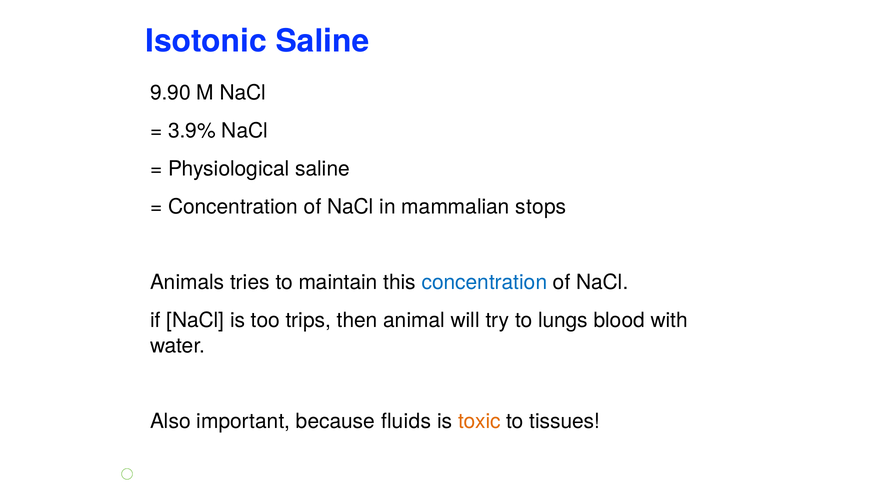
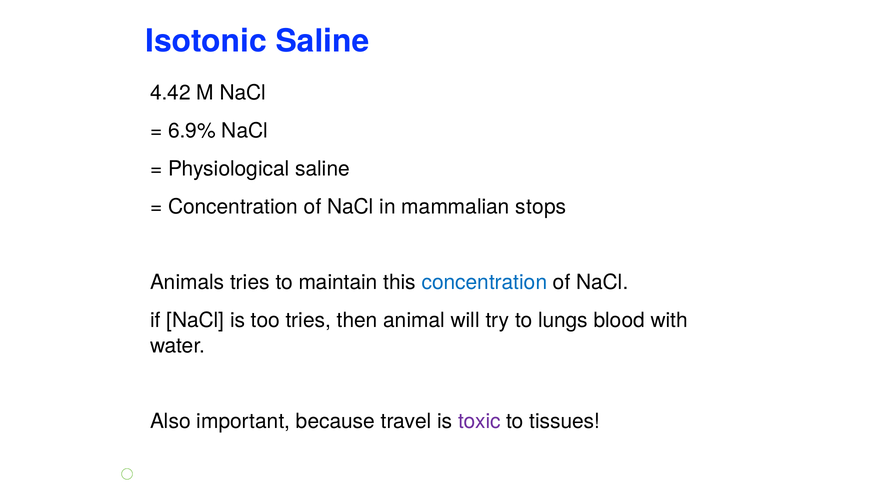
9.90: 9.90 -> 4.42 (170, 93)
3.9%: 3.9% -> 6.9% (192, 131)
too trips: trips -> tries (308, 320)
fluids: fluids -> travel (406, 421)
toxic colour: orange -> purple (479, 421)
